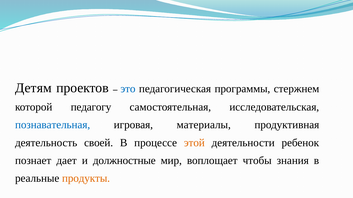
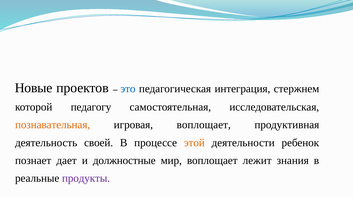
Детям: Детям -> Новые (34, 88)
программы: программы -> интеграция (242, 89)
познавательная colour: blue -> orange (53, 125)
игровая материалы: материалы -> воплощает (204, 125)
чтобы: чтобы -> лежит (257, 161)
продукты colour: orange -> purple (86, 179)
